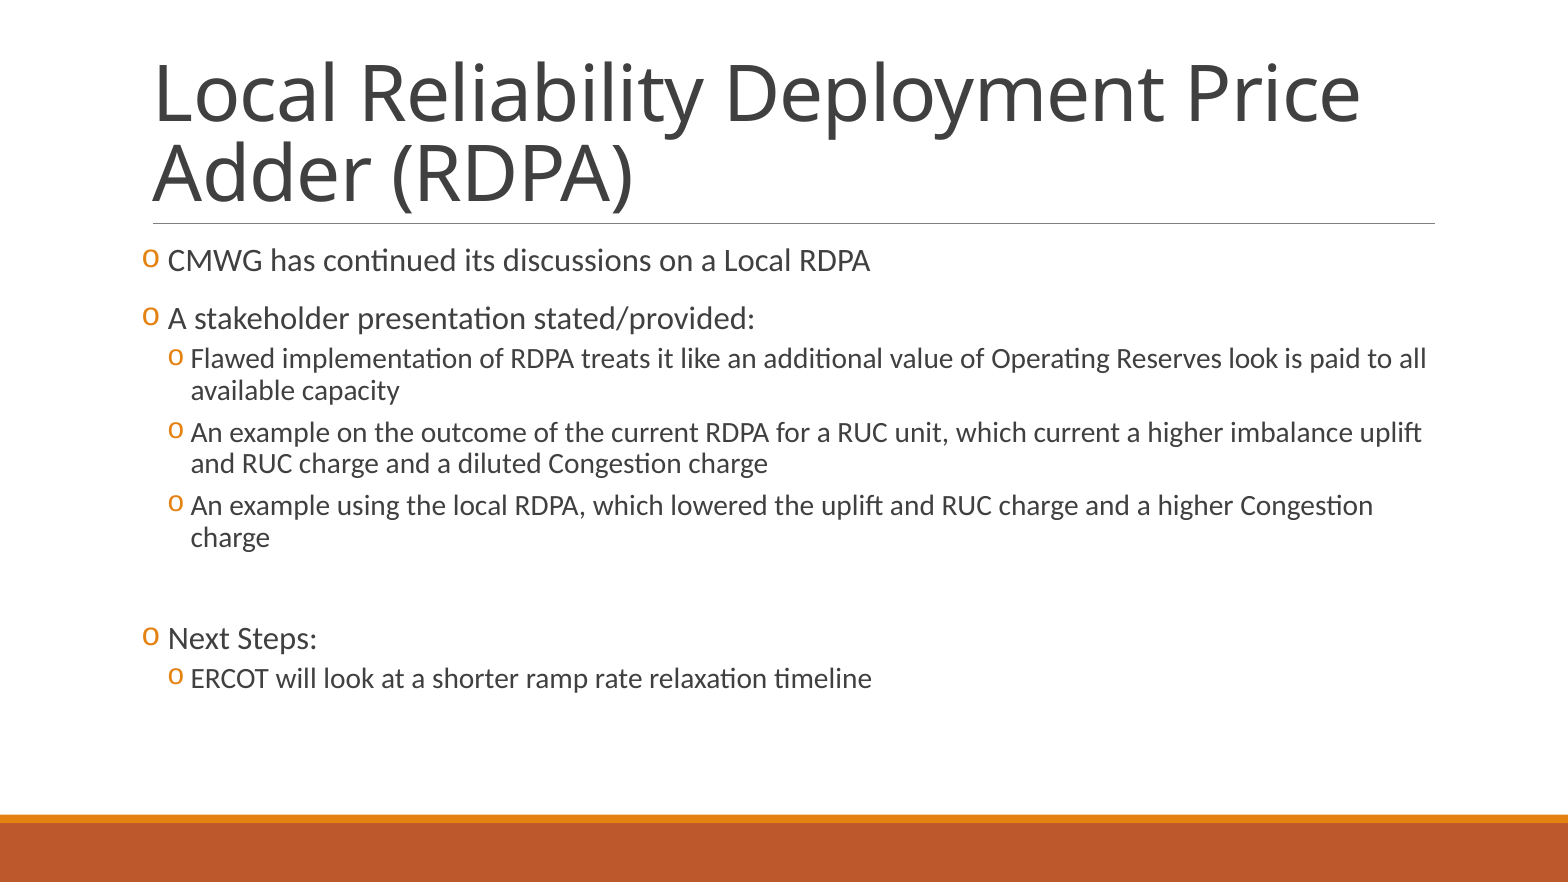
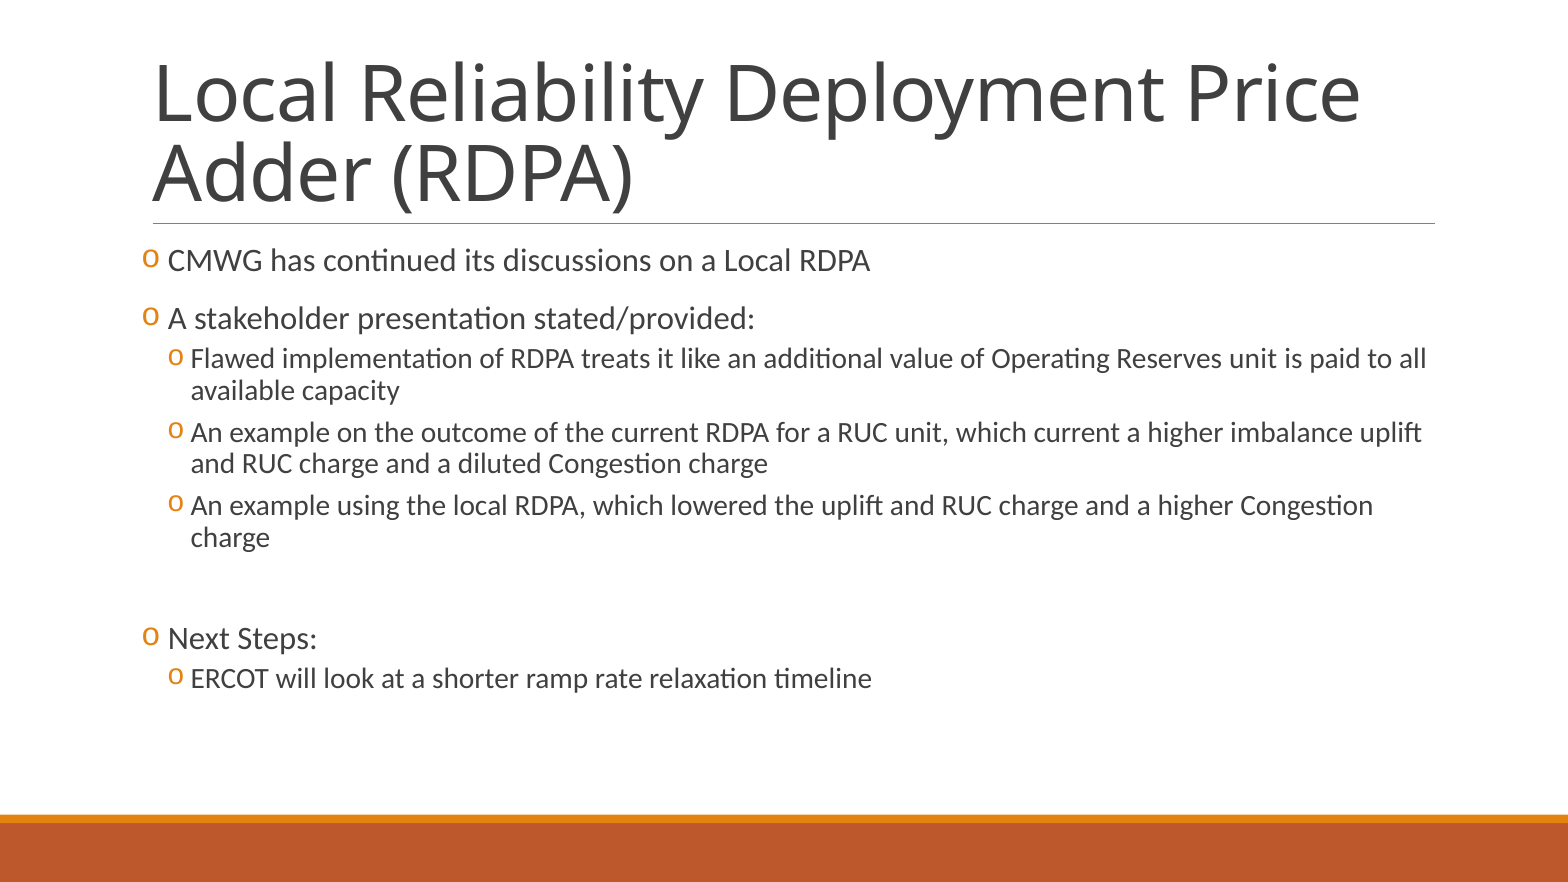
Reserves look: look -> unit (1253, 359)
